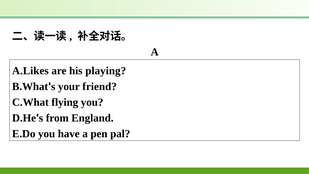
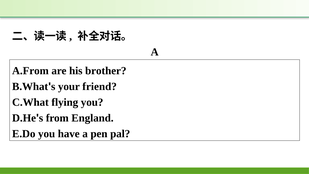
A.Likes: A.Likes -> A.From (30, 71)
playing: playing -> brother (106, 71)
